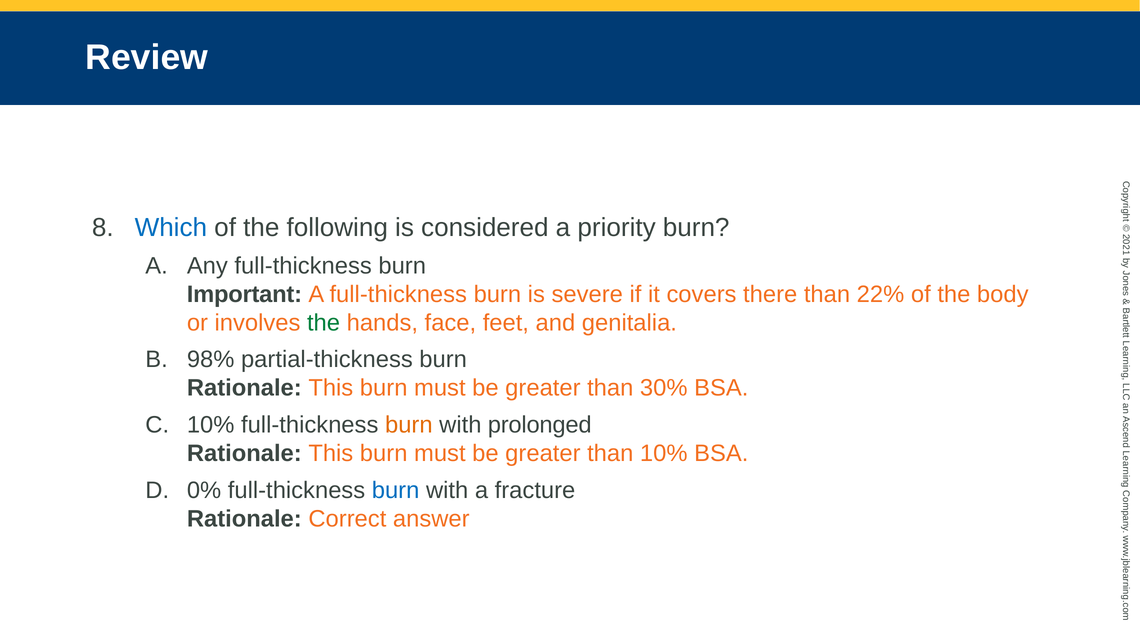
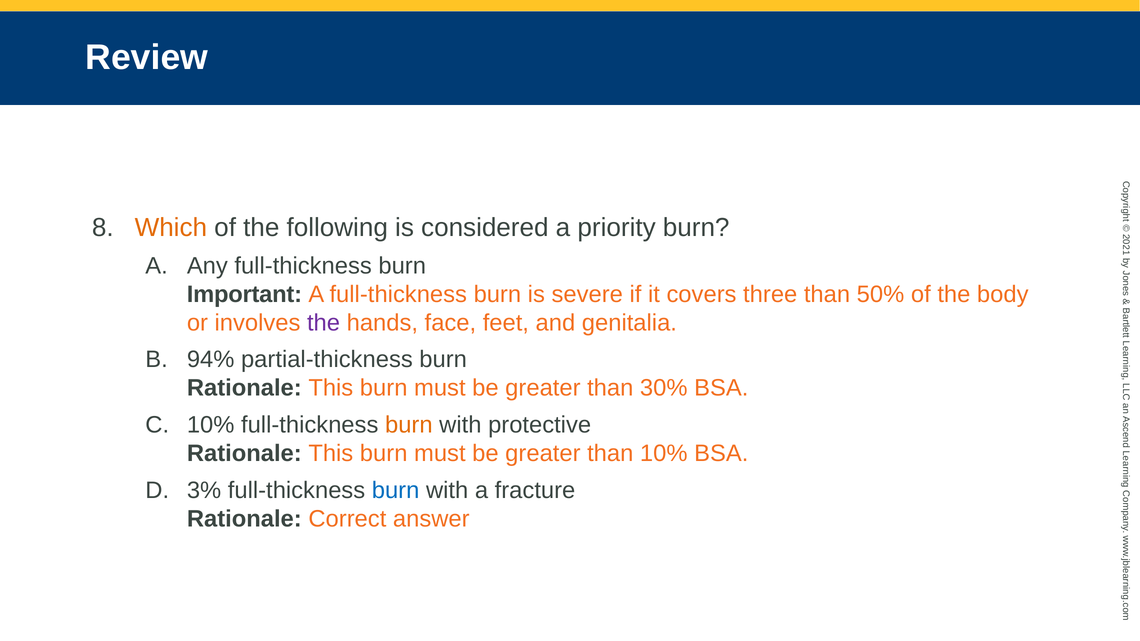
Which colour: blue -> orange (171, 228)
there: there -> three (770, 294)
22%: 22% -> 50% (880, 294)
the colour: green -> purple (324, 323)
98%: 98% -> 94% (211, 360)
prolonged: prolonged -> protective (540, 425)
0%: 0% -> 3% (204, 490)
